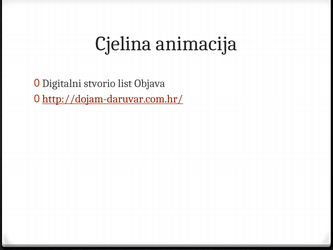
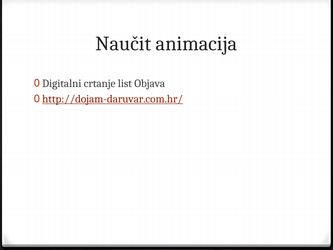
Cjelina: Cjelina -> Naučit (123, 44)
stvorio: stvorio -> crtanje (100, 83)
